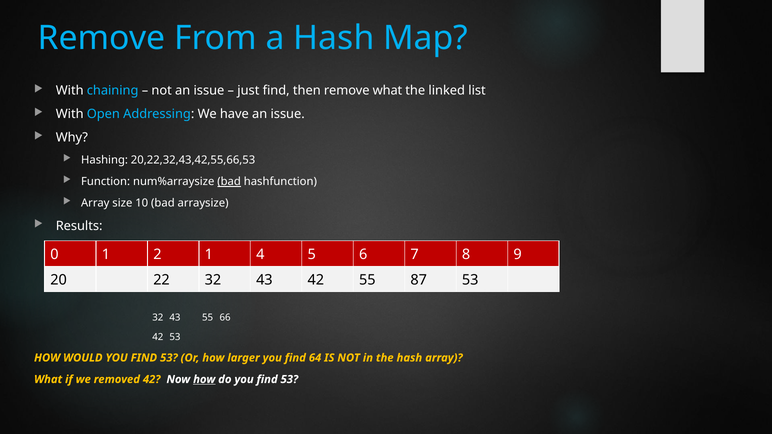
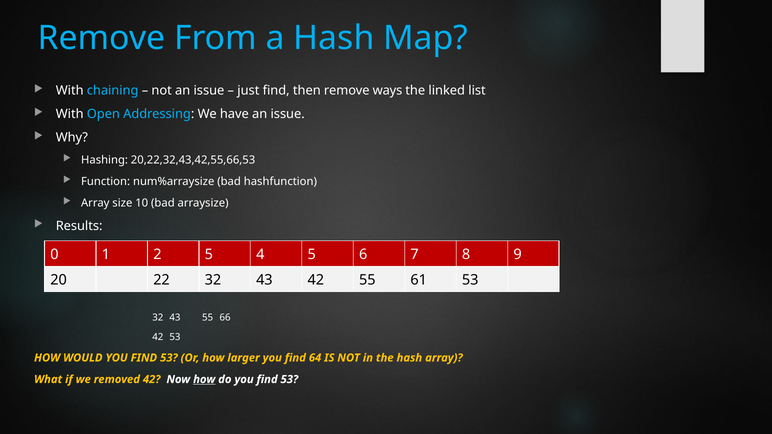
remove what: what -> ways (388, 91)
bad underline: present -> none (229, 182)
2 1: 1 -> 5 (209, 254)
87: 87 -> 61 (419, 280)
